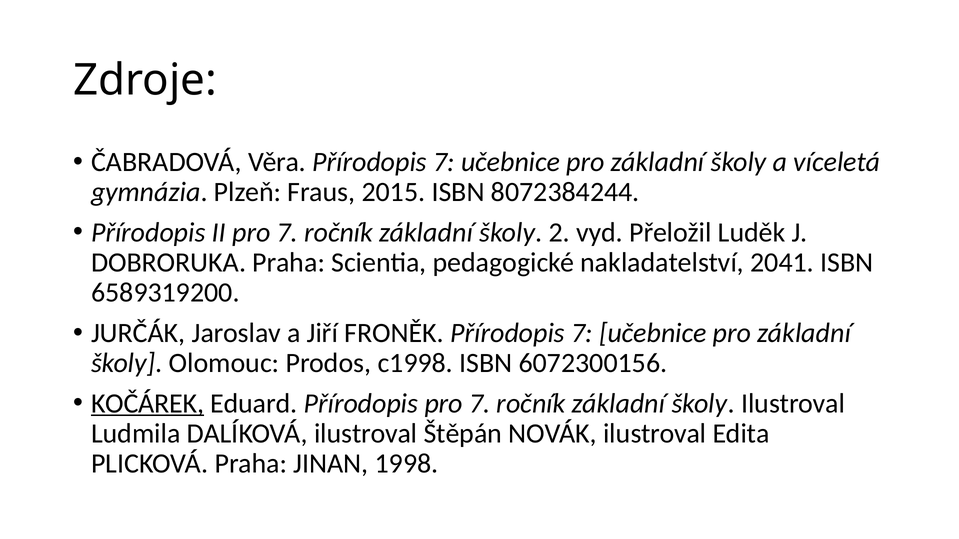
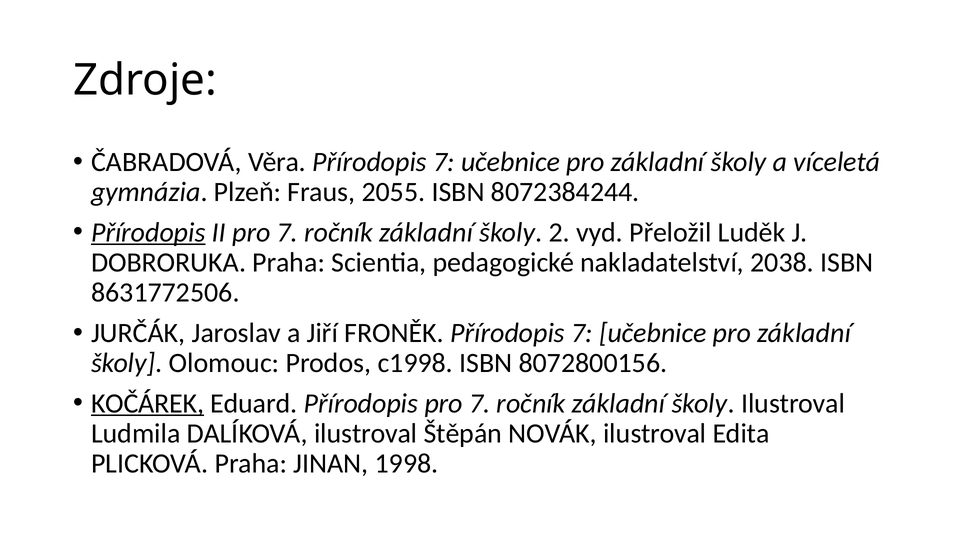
2015: 2015 -> 2055 (393, 192)
Přírodopis underline: none -> present (148, 233)
2041: 2041 -> 2038 (782, 263)
6589319200: 6589319200 -> 8631772506 (165, 293)
6072300156: 6072300156 -> 8072800156 (593, 363)
